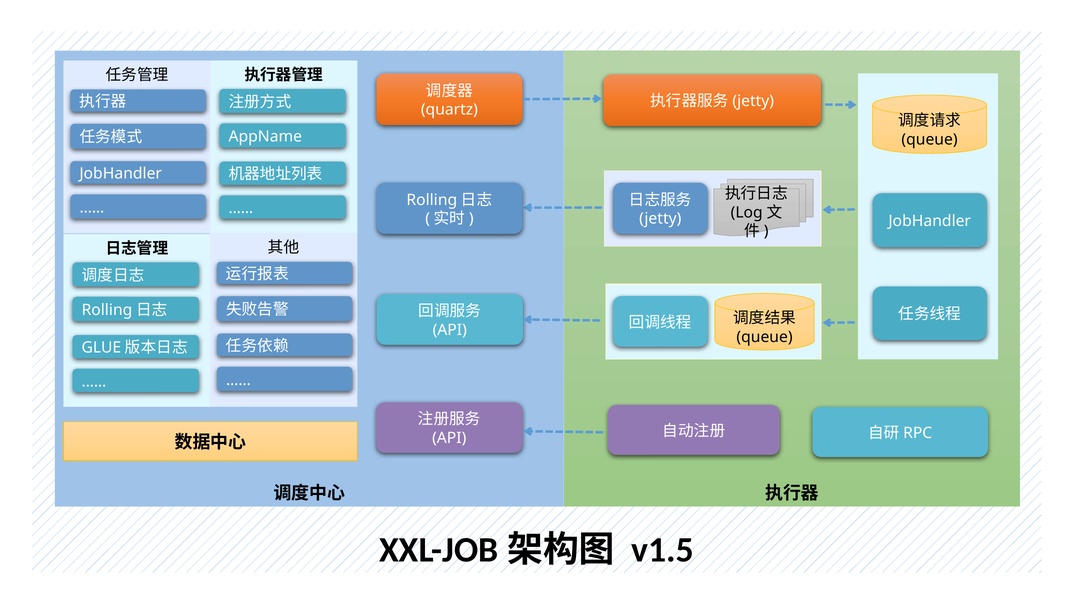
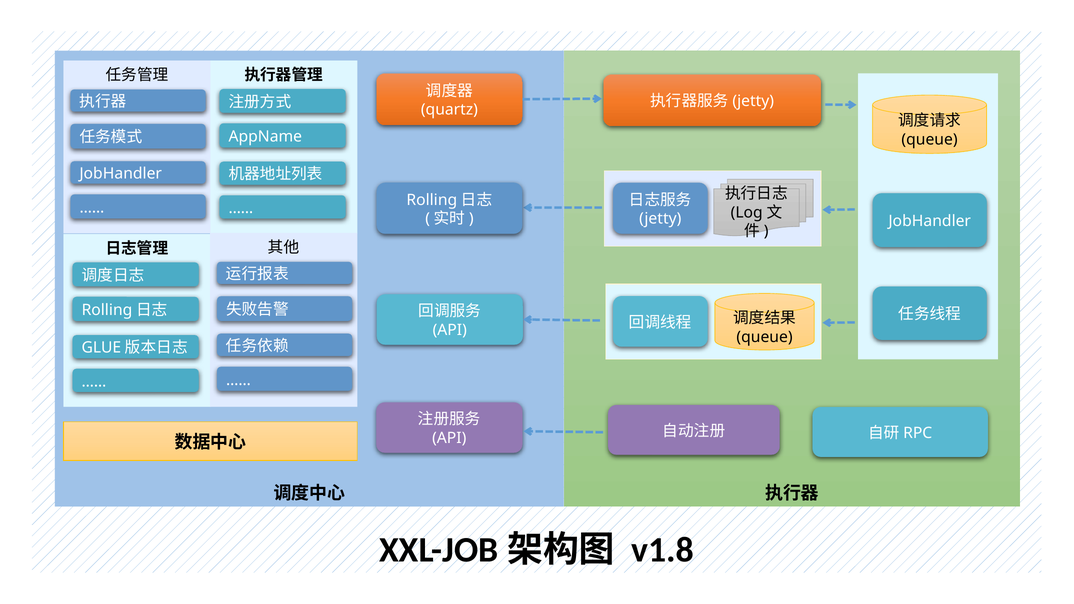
v1.5: v1.5 -> v1.8 (663, 550)
